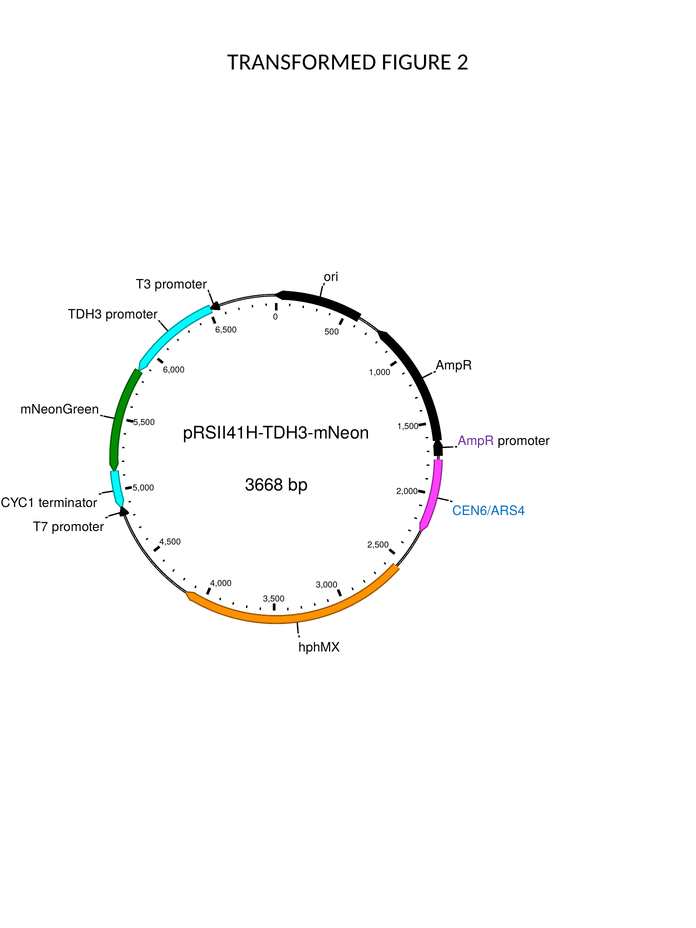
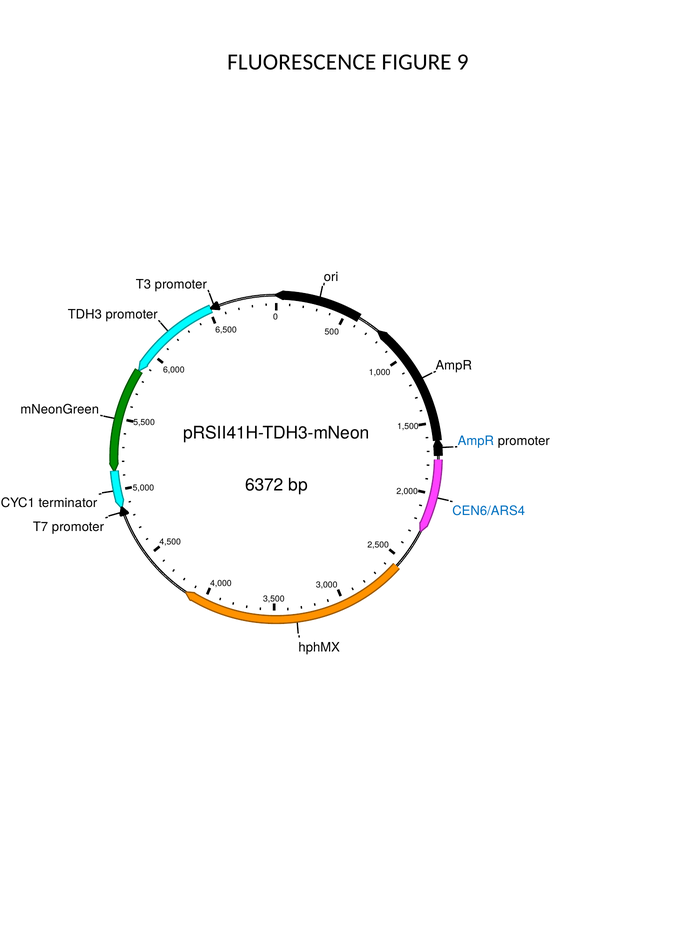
TRANSFORMED: TRANSFORMED -> FLUORESCENCE (302, 62)
2: 2 -> 9 (463, 62)
AmpR colour: purple -> blue (476, 441)
3668: 3668 -> 6372 (264, 485)
